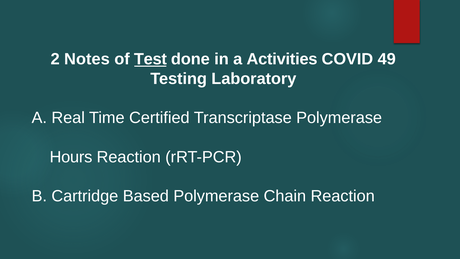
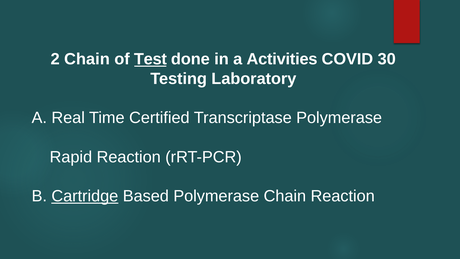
2 Notes: Notes -> Chain (87, 59)
49: 49 -> 30 (387, 59)
Hours: Hours -> Rapid (71, 157)
Cartridge underline: none -> present (85, 196)
